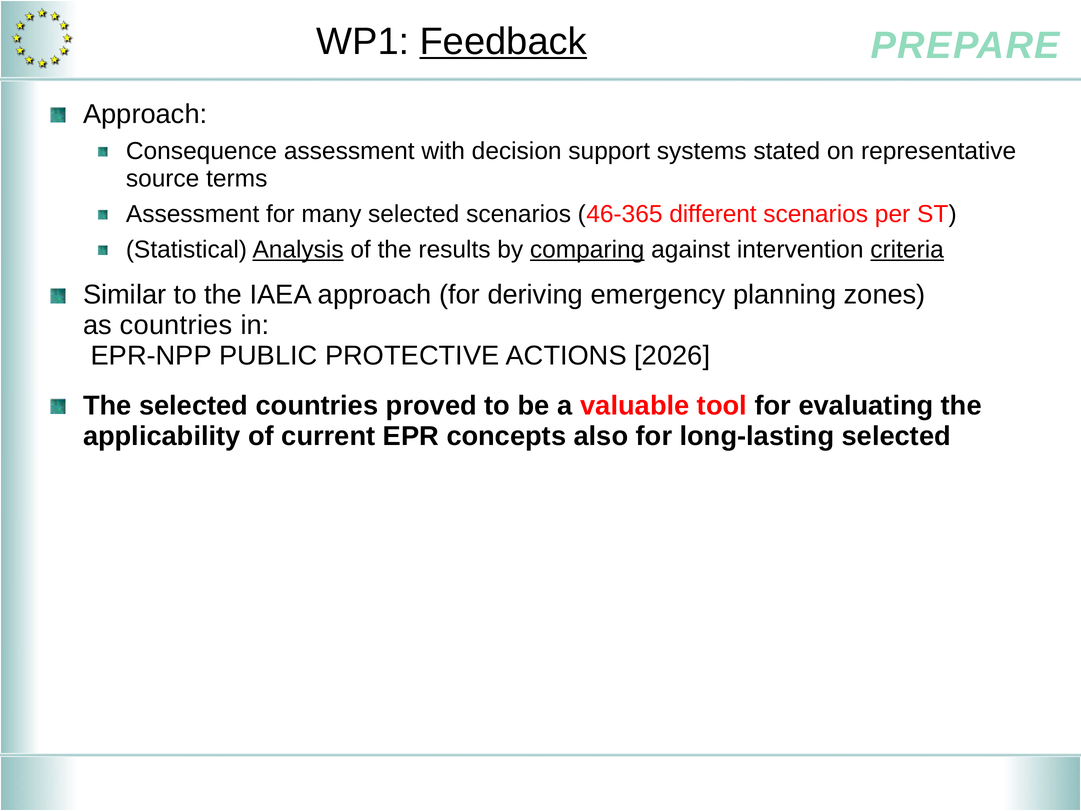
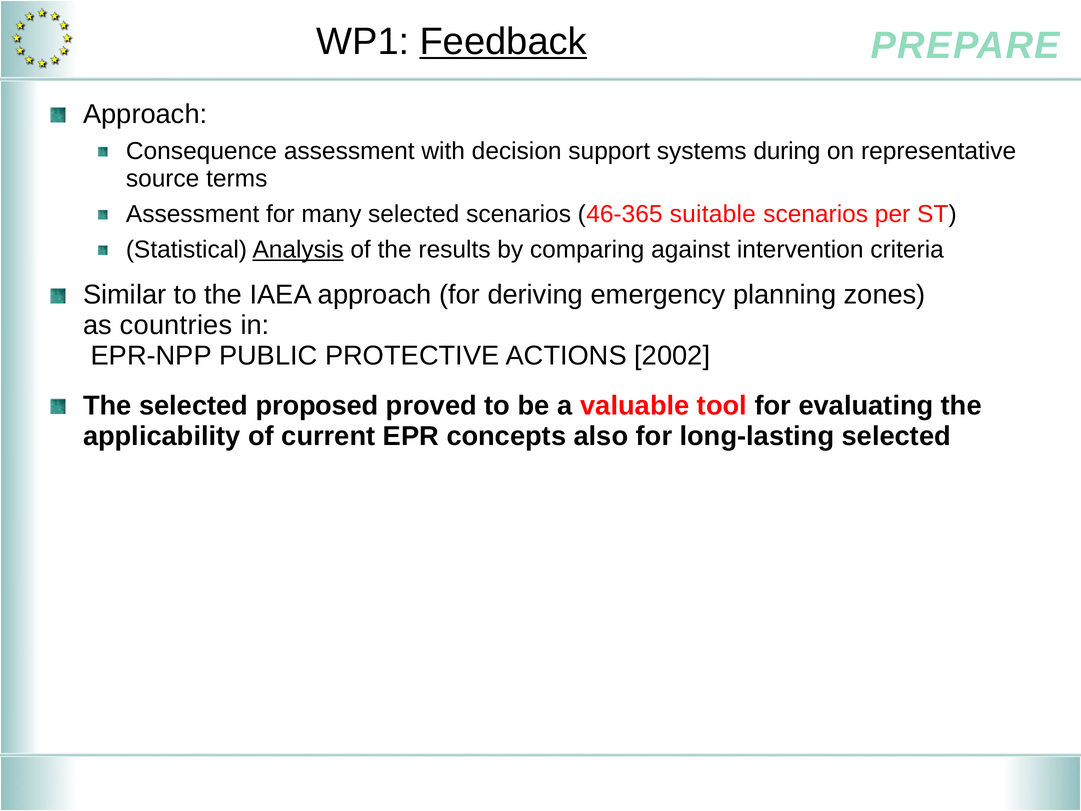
stated: stated -> during (787, 151)
different: different -> suitable (713, 214)
comparing underline: present -> none (587, 250)
criteria underline: present -> none (907, 250)
2026: 2026 -> 2002 (672, 356)
selected countries: countries -> proposed (317, 406)
